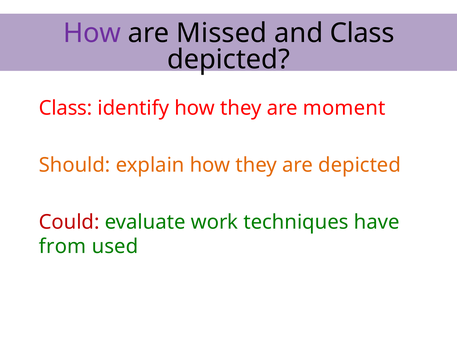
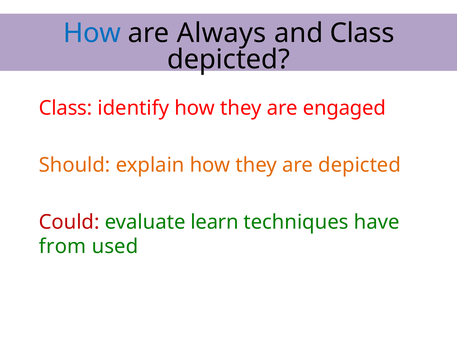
How colour: purple -> blue (92, 33)
Missed: Missed -> Always (222, 33)
moment: moment -> engaged (344, 108)
work: work -> learn (215, 222)
